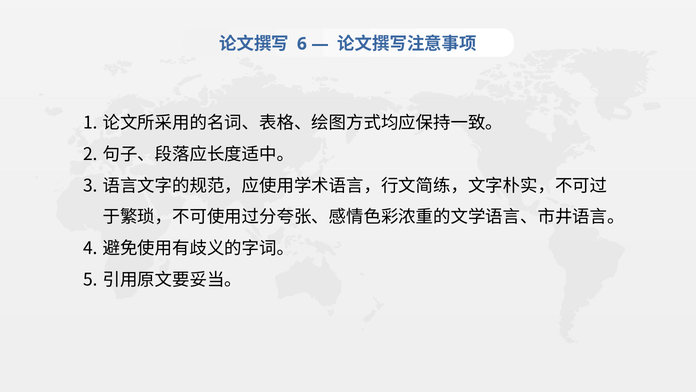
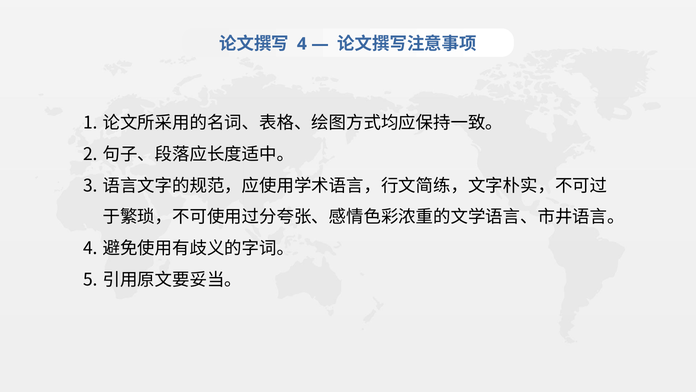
6: 6 -> 4 (302, 44)
